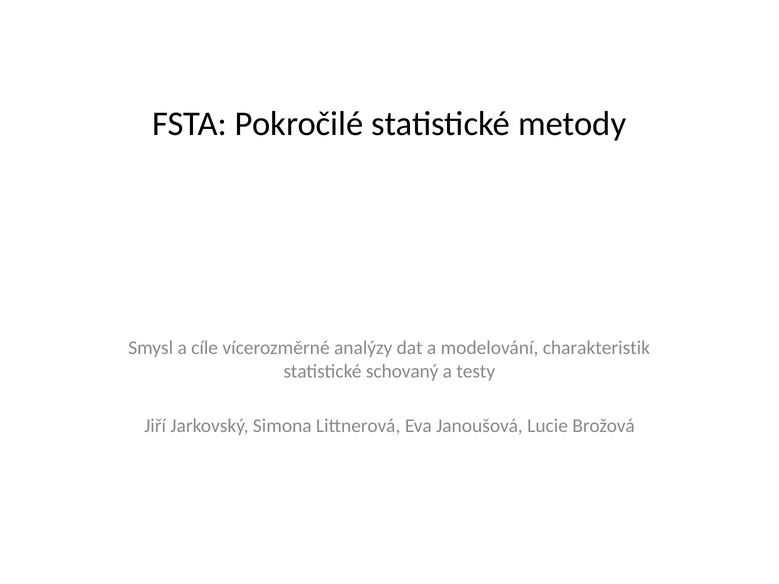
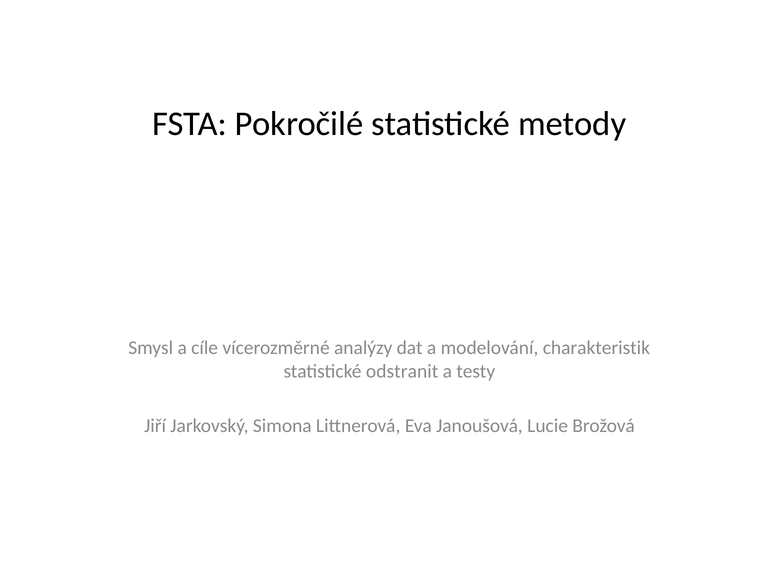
schovaný: schovaný -> odstranit (402, 371)
